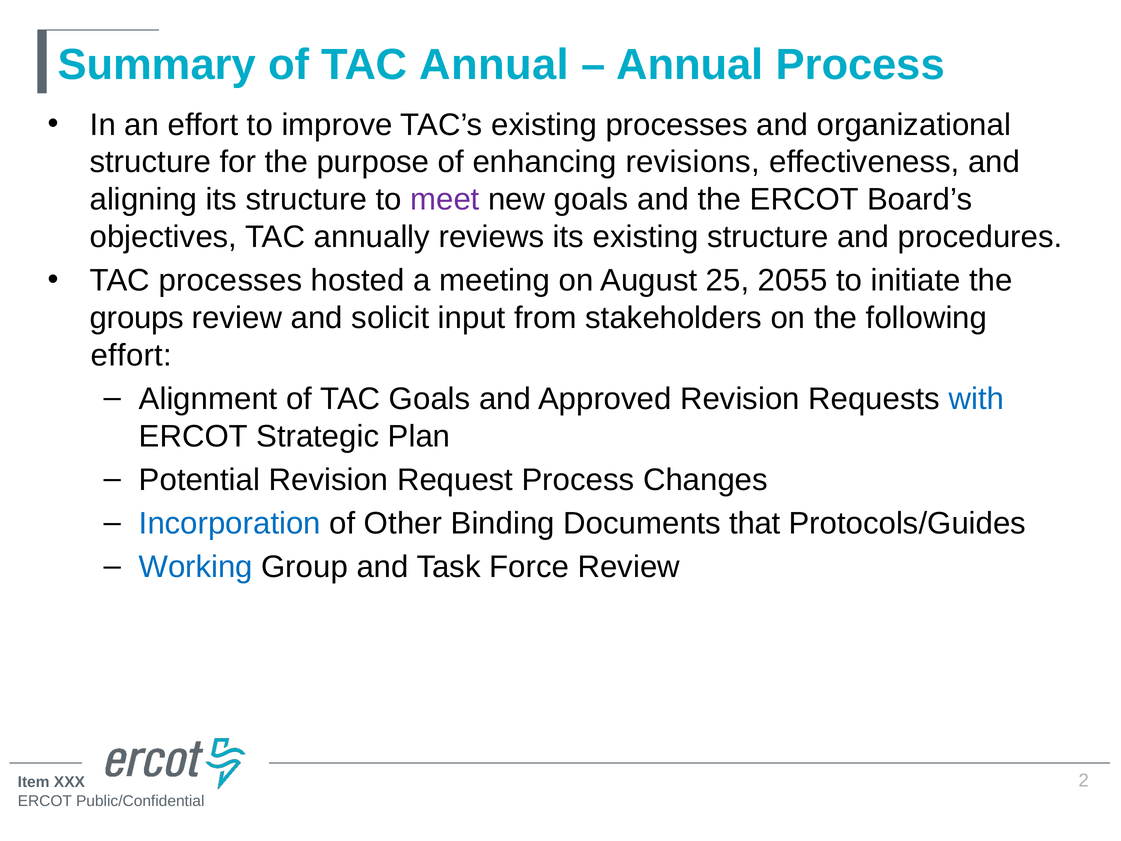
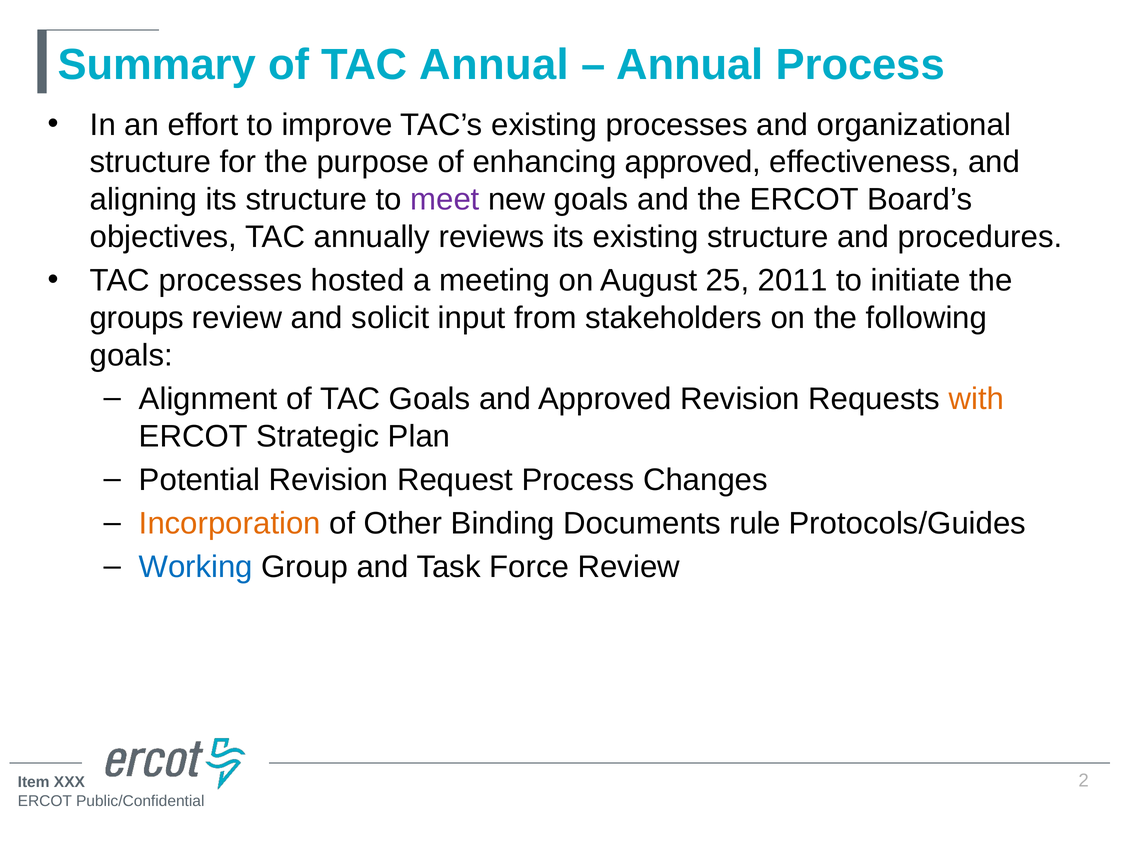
enhancing revisions: revisions -> approved (693, 162)
2055: 2055 -> 2011 (793, 280)
effort: effort -> goals (131, 355)
with colour: blue -> orange (976, 399)
Incorporation colour: blue -> orange (230, 523)
that: that -> rule (755, 523)
